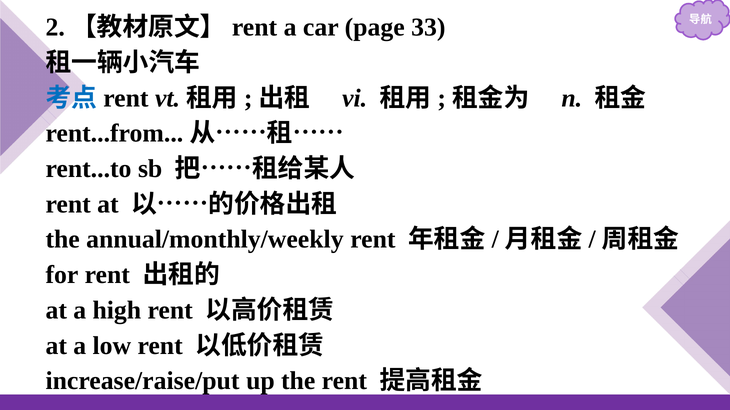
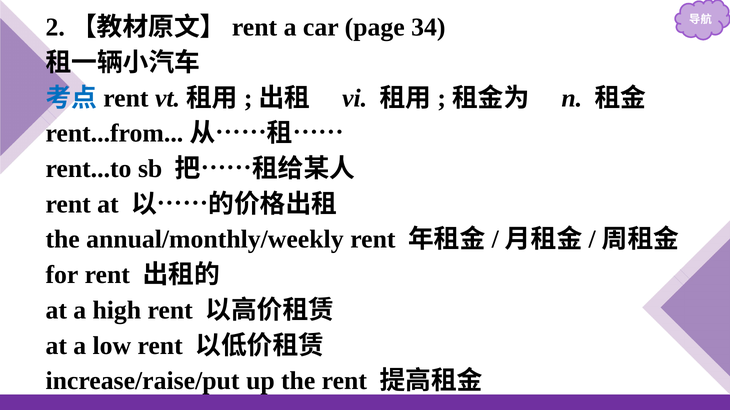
33: 33 -> 34 (428, 27)
